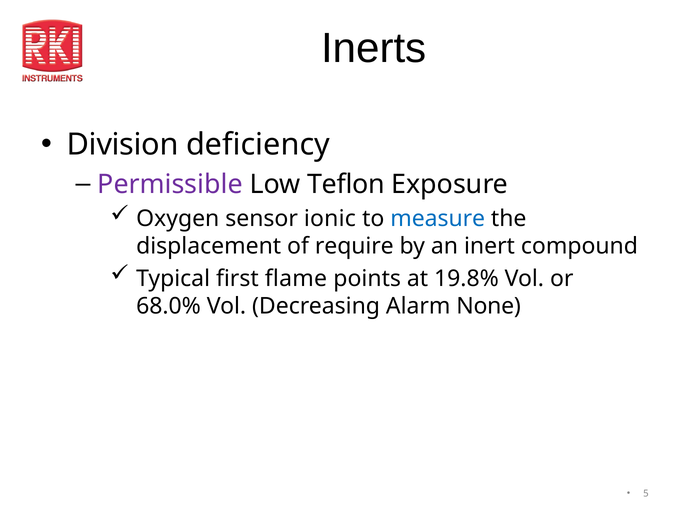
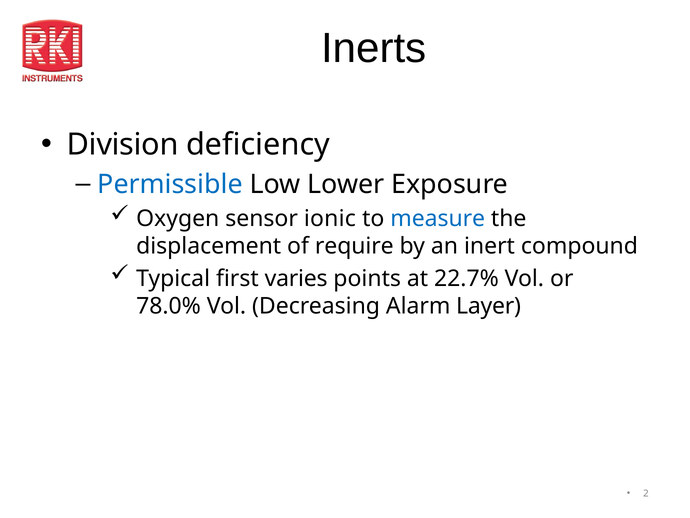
Permissible colour: purple -> blue (170, 184)
Teflon: Teflon -> Lower (346, 184)
flame: flame -> varies (296, 278)
19.8%: 19.8% -> 22.7% (466, 278)
68.0%: 68.0% -> 78.0% (168, 306)
None: None -> Layer (489, 306)
5: 5 -> 2 (646, 493)
